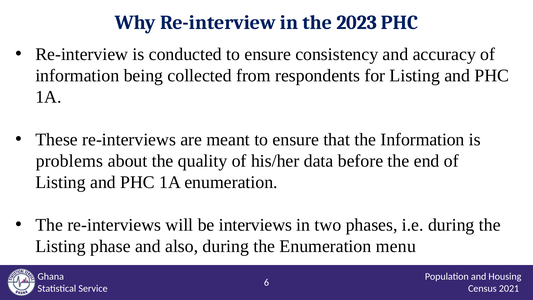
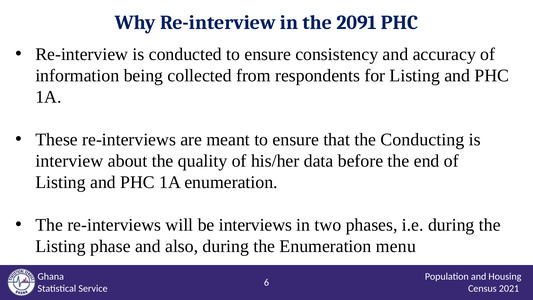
2023: 2023 -> 2091 (357, 23)
the Information: Information -> Conducting (422, 139)
problems: problems -> interview (69, 161)
